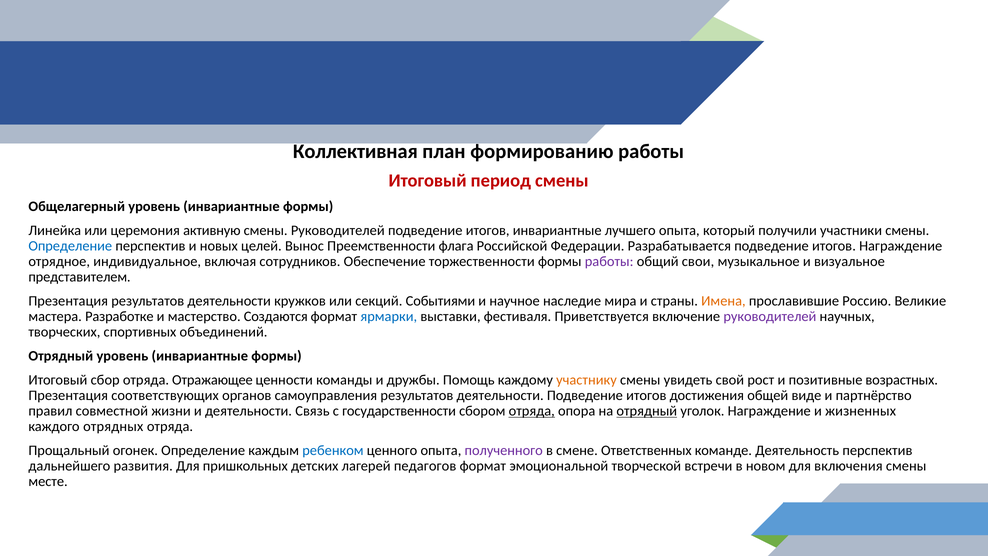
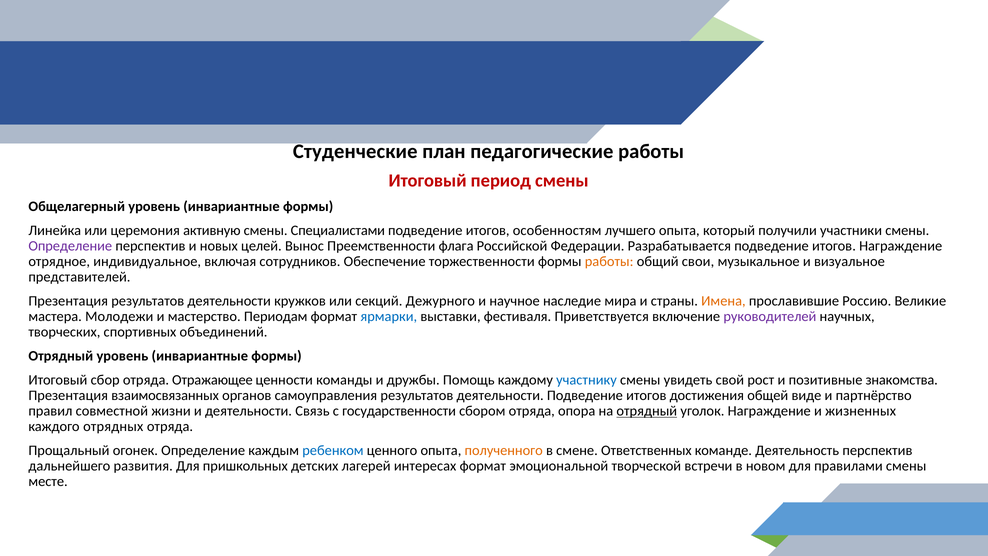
Коллективная: Коллективная -> Студенческие (355, 151)
формированию: формированию -> педагогические (542, 151)
смены Руководителей: Руководителей -> Специалистами (338, 230)
итогов инвариантные: инвариантные -> особенностям (557, 230)
Определение colour: blue -> purple (70, 246)
работы colour: purple -> orange (609, 262)
представителем: представителем -> представителей (79, 277)
Событиями: Событиями -> Дежурного (440, 301)
Разработке: Разработке -> Молодежи (119, 316)
Создаются: Создаются -> Периодам (276, 316)
участнику colour: orange -> blue (586, 380)
возрастных: возрастных -> знакомства (902, 380)
соответствующих: соответствующих -> взаимосвязанных (165, 395)
отряда underline: present -> none (532, 411)
полученного colour: purple -> orange (504, 450)
педагогов: педагогов -> интересах (425, 466)
включения: включения -> правилами (848, 466)
